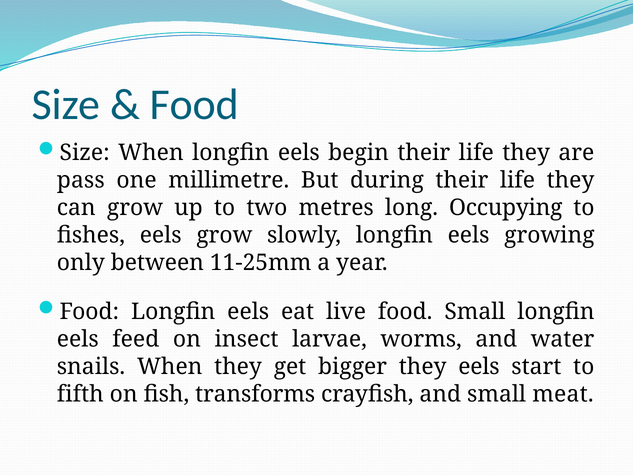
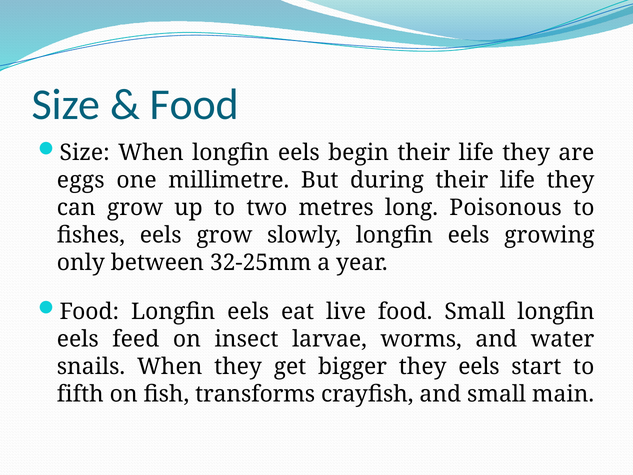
pass: pass -> eggs (81, 180)
Occupying: Occupying -> Poisonous (506, 207)
11-25mm: 11-25mm -> 32-25mm (261, 262)
meat: meat -> main (563, 394)
